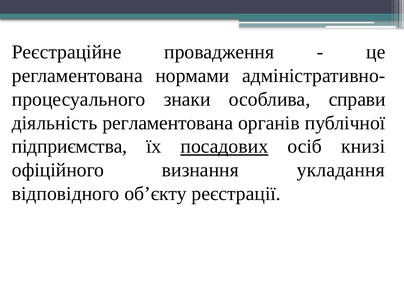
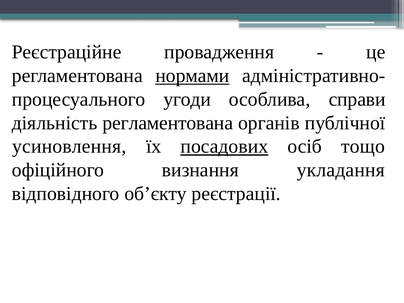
нормами underline: none -> present (192, 76)
знаки: знаки -> угоди (187, 99)
підприємства: підприємства -> усиновлення (69, 146)
книзі: книзі -> тощо (363, 146)
